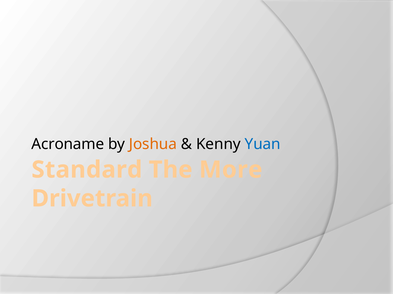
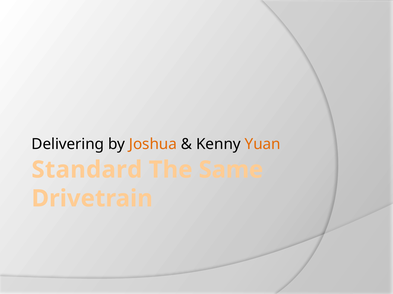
Acroname: Acroname -> Delivering (68, 145)
Yuan colour: blue -> orange (263, 145)
More: More -> Same (231, 170)
